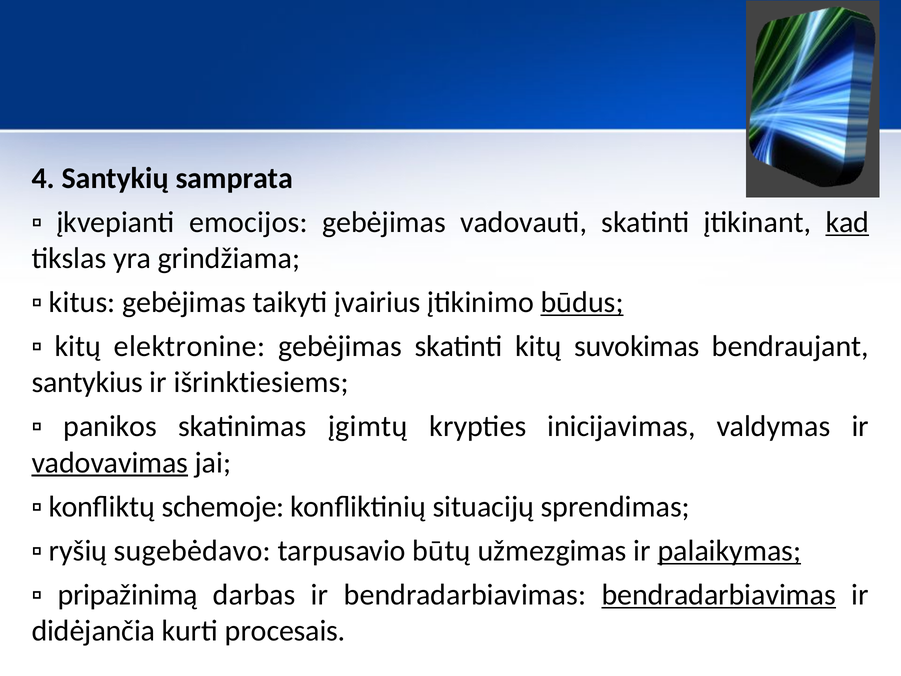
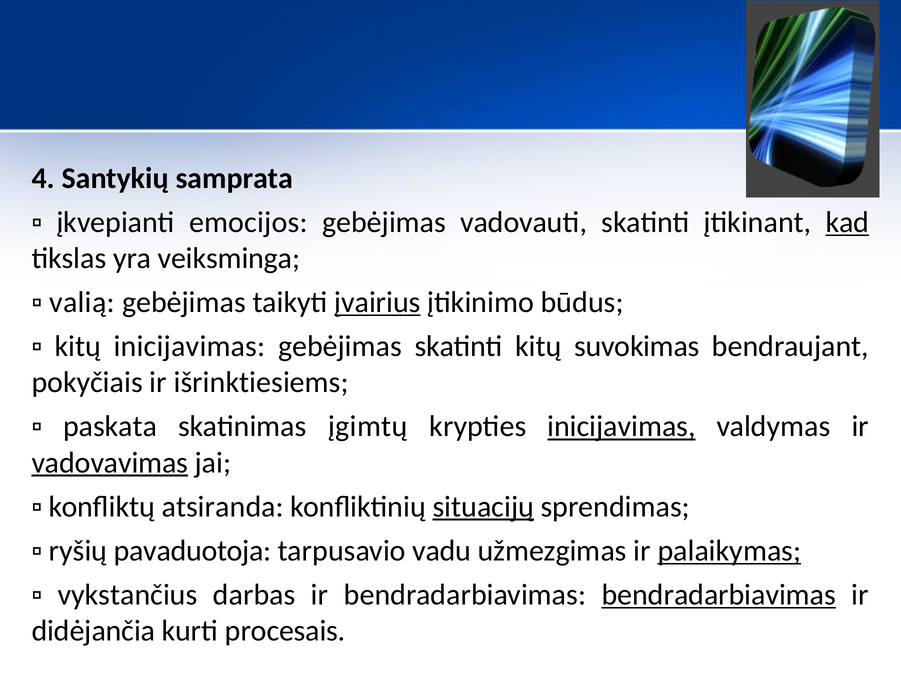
grindžiama: grindžiama -> veiksminga (229, 258)
kitus: kitus -> valią (82, 302)
įvairius underline: none -> present (378, 302)
būdus underline: present -> none (582, 302)
kitų elektronine: elektronine -> inicijavimas (190, 346)
santykius: santykius -> pokyčiais (87, 382)
panikos: panikos -> paskata (110, 426)
inicijavimas underline: none -> present (621, 426)
schemoje: schemoje -> atsiranda (223, 506)
situacijų underline: none -> present (483, 506)
sugebėdavo: sugebėdavo -> pavaduotoja (193, 551)
būtų: būtų -> vadu (442, 551)
pripažinimą: pripažinimą -> vykstančius (128, 595)
